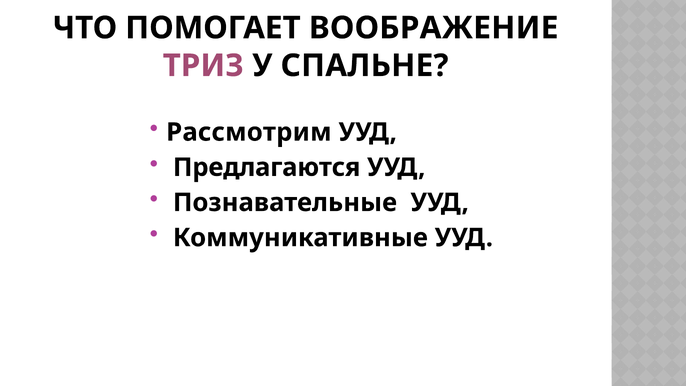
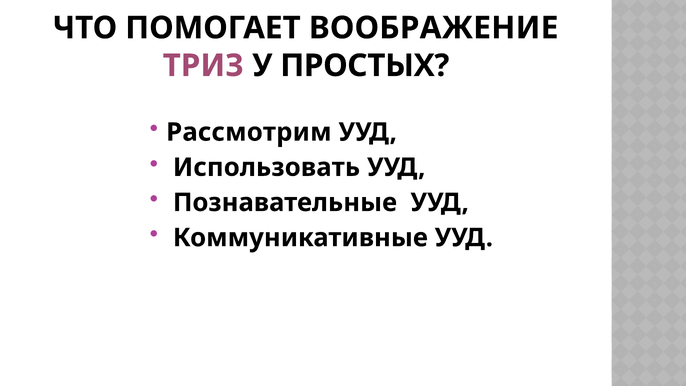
СПАЛЬНЕ: СПАЛЬНЕ -> ПРОСТЫХ (365, 66)
Предлагаются: Предлагаются -> Использовать (266, 167)
